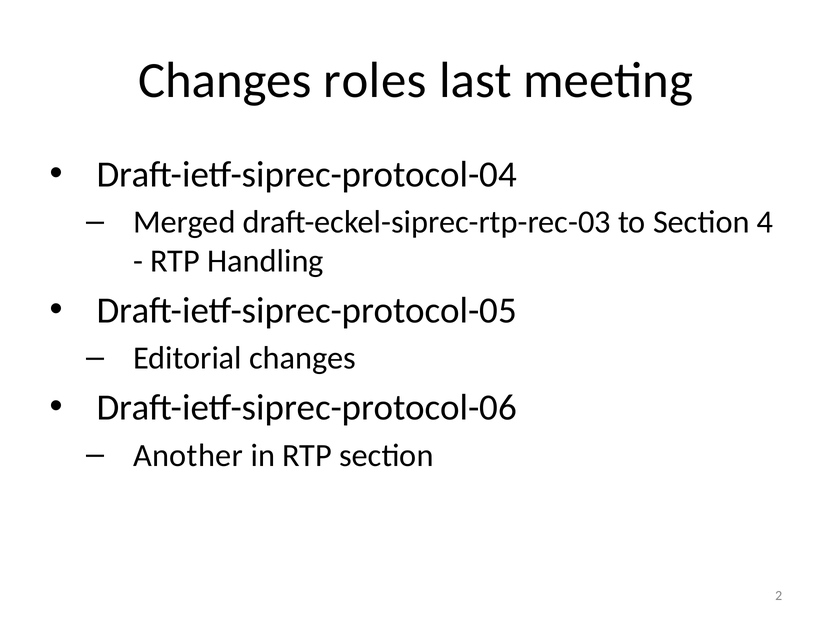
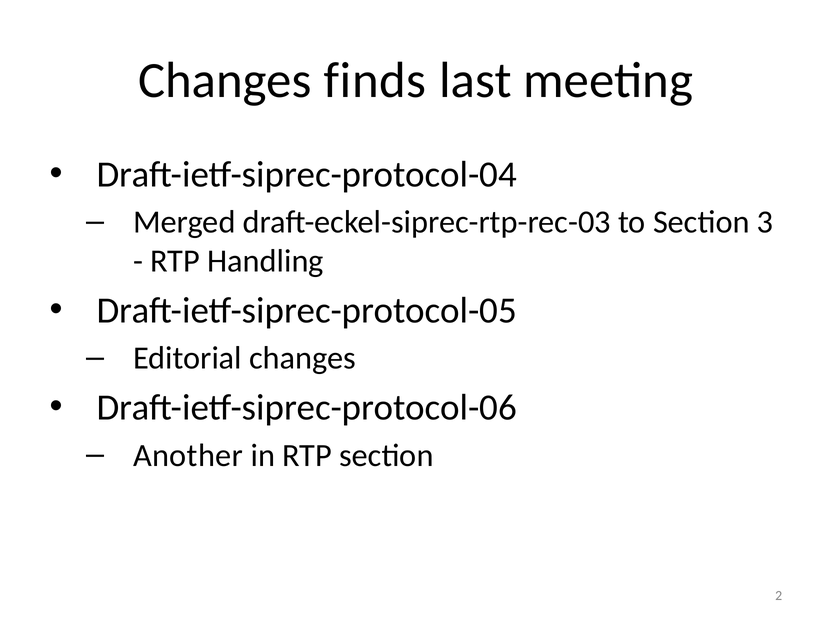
roles: roles -> finds (375, 81)
4: 4 -> 3 (765, 222)
